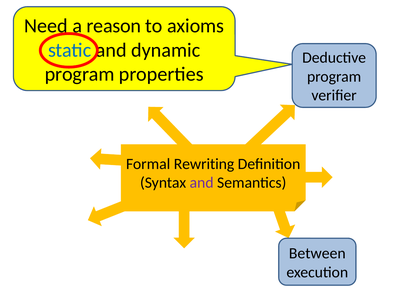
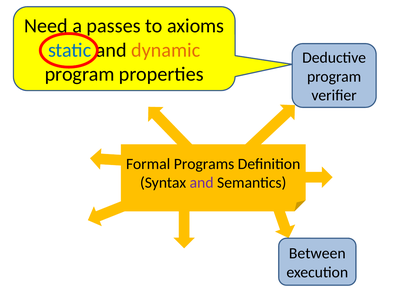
reason: reason -> passes (114, 26)
dynamic colour: black -> orange (166, 50)
Rewriting: Rewriting -> Programs (204, 164)
